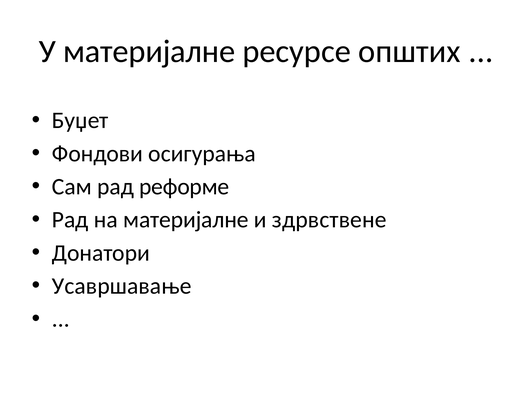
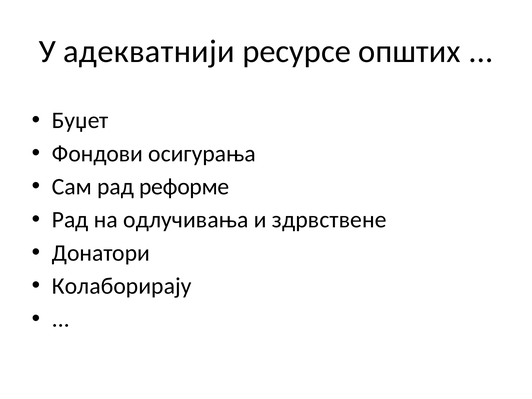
У материјалне: материјалне -> адекватнији (149, 51)
на материјалне: материјалне -> одлучивања (186, 220)
Усавршавање: Усавршавање -> Колаборирају (122, 286)
